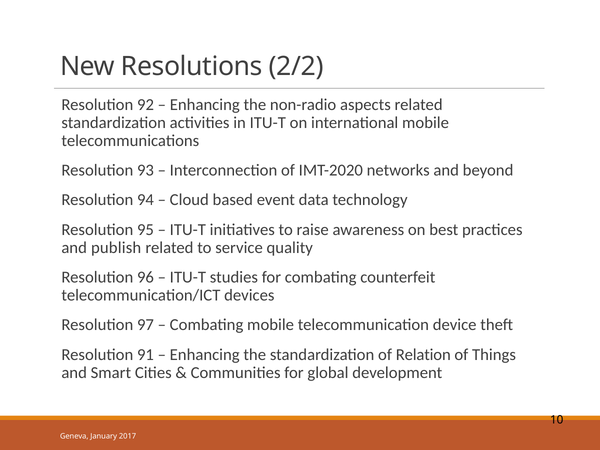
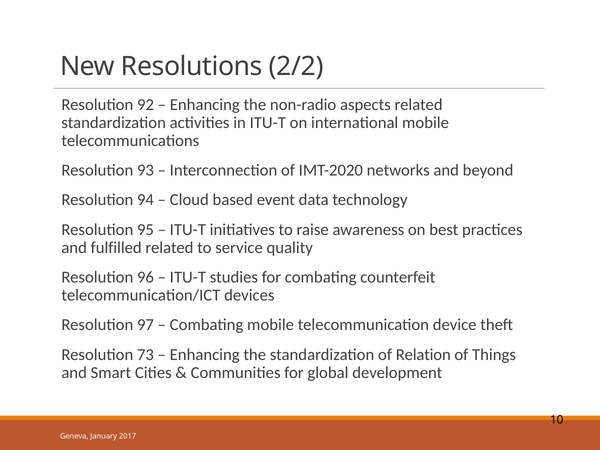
publish: publish -> fulfilled (116, 248)
91: 91 -> 73 (145, 355)
